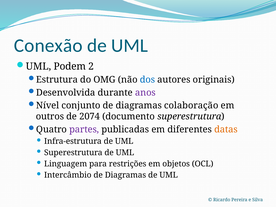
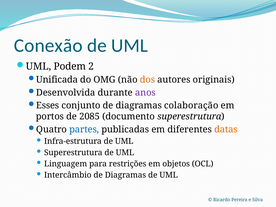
Estrutura: Estrutura -> Unificada (57, 80)
dos colour: blue -> orange (147, 80)
Nível: Nível -> Esses (48, 105)
outros: outros -> portos (50, 117)
2074: 2074 -> 2085 (90, 117)
partes colour: purple -> blue (84, 129)
